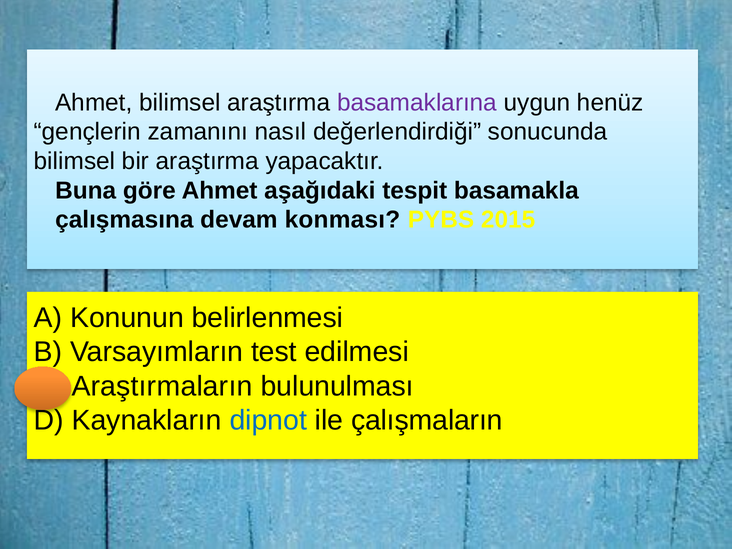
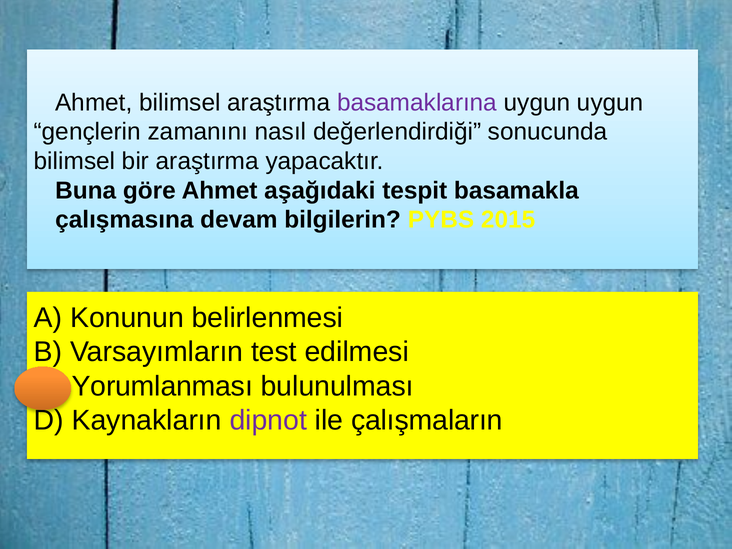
uygun henüz: henüz -> uygun (610, 103)
konması: konması -> bilgilerin (343, 220)
Araştırmaların: Araştırmaların -> Yorumlanması (162, 386)
dipnot colour: blue -> purple (268, 420)
